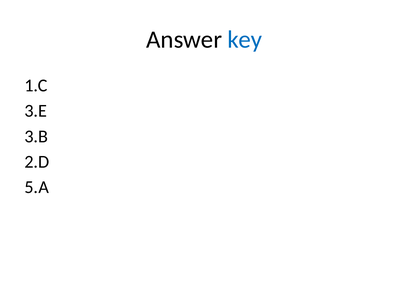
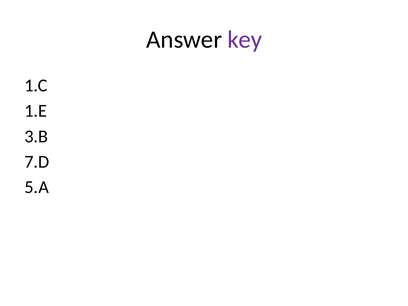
key colour: blue -> purple (245, 39)
3.E: 3.E -> 1.E (36, 111)
2.D: 2.D -> 7.D (37, 162)
